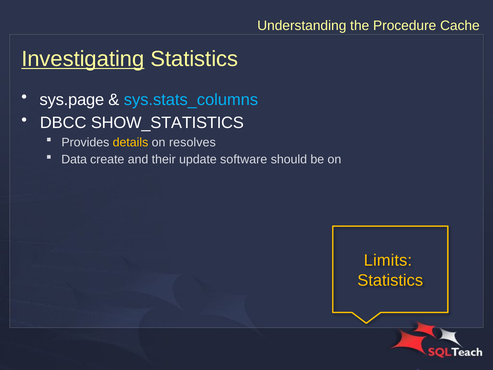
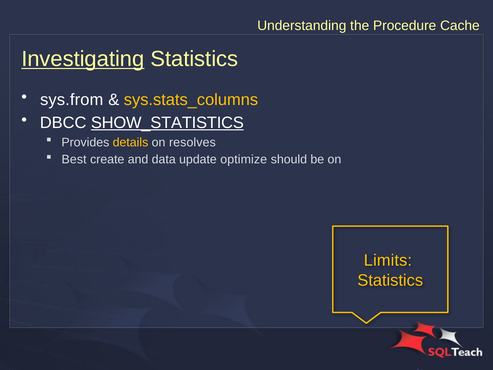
sys.page: sys.page -> sys.from (72, 100)
sys.stats_columns colour: light blue -> yellow (191, 100)
SHOW_STATISTICS underline: none -> present (167, 123)
Data: Data -> Best (74, 159)
their: their -> data (164, 159)
software: software -> optimize (244, 159)
